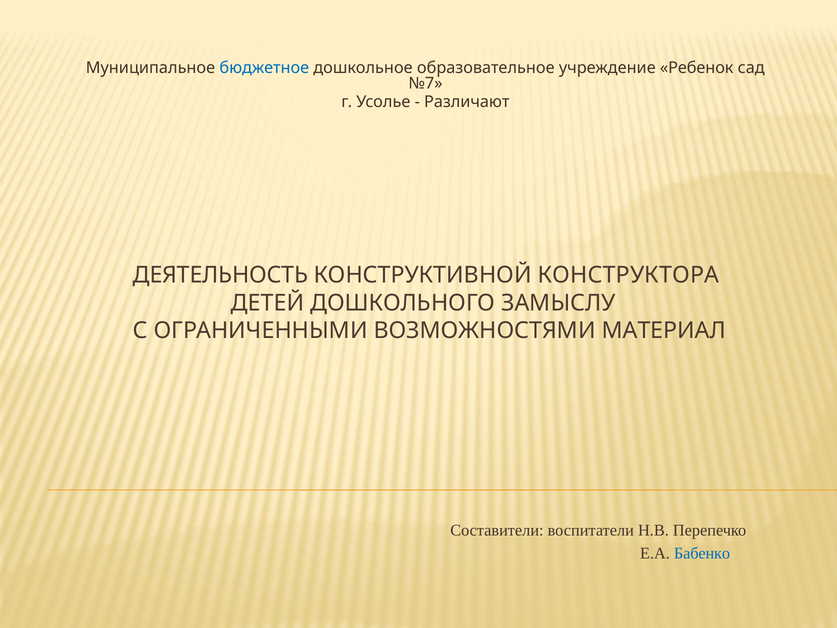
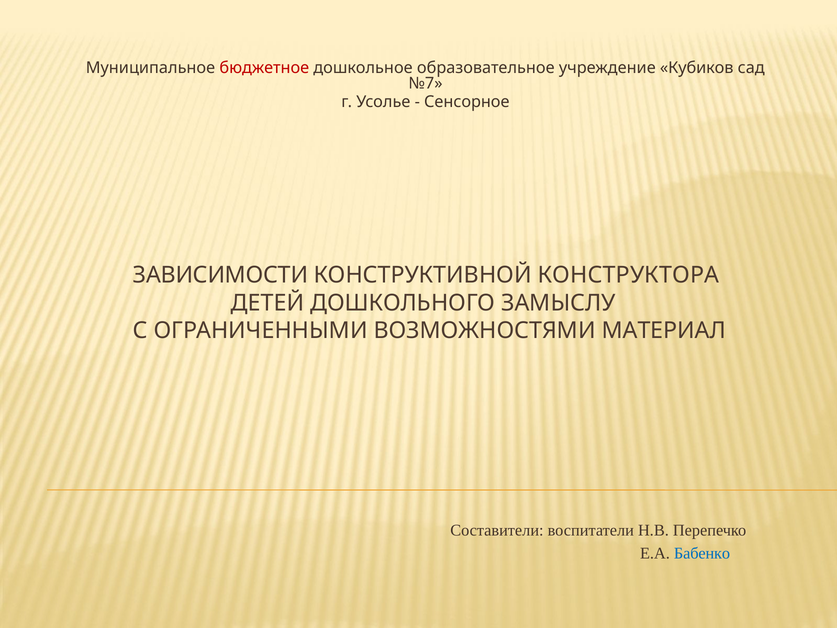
бюджетное colour: blue -> red (264, 68)
Ребенок: Ребенок -> Кубиков (697, 68)
Различают: Различают -> Сенсорное (467, 102)
ДЕЯТЕЛЬНОСТЬ: ДЕЯТЕЛЬНОСТЬ -> ЗАВИСИМОСТИ (221, 275)
